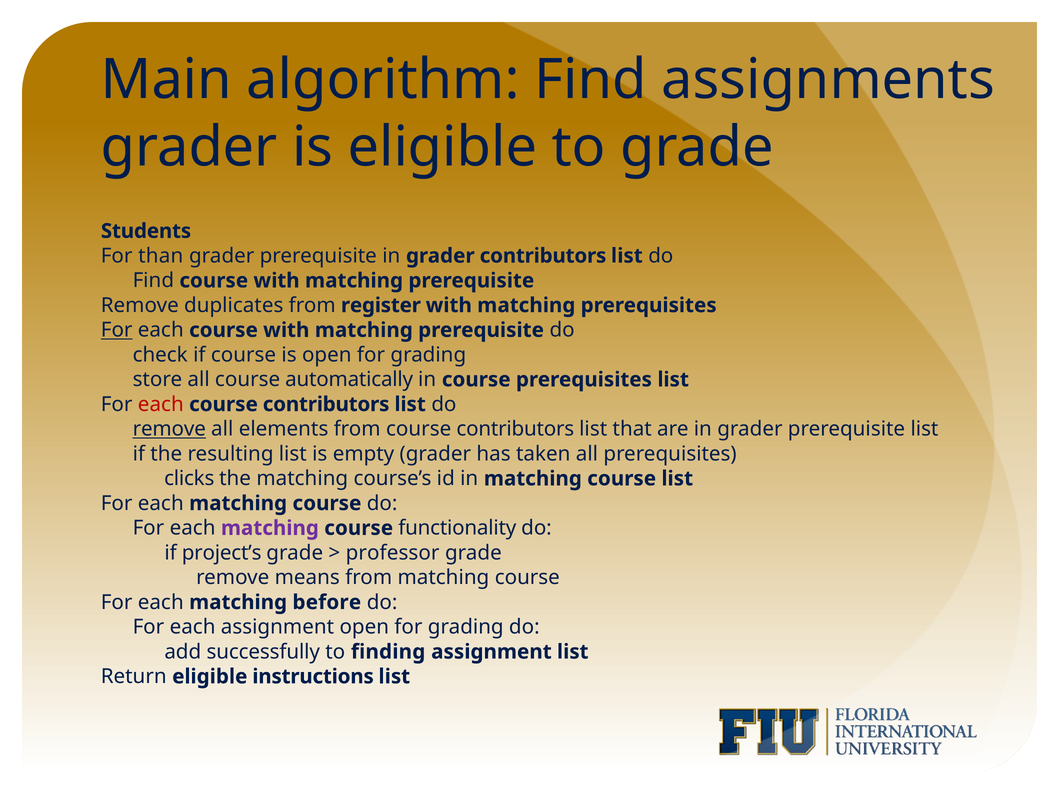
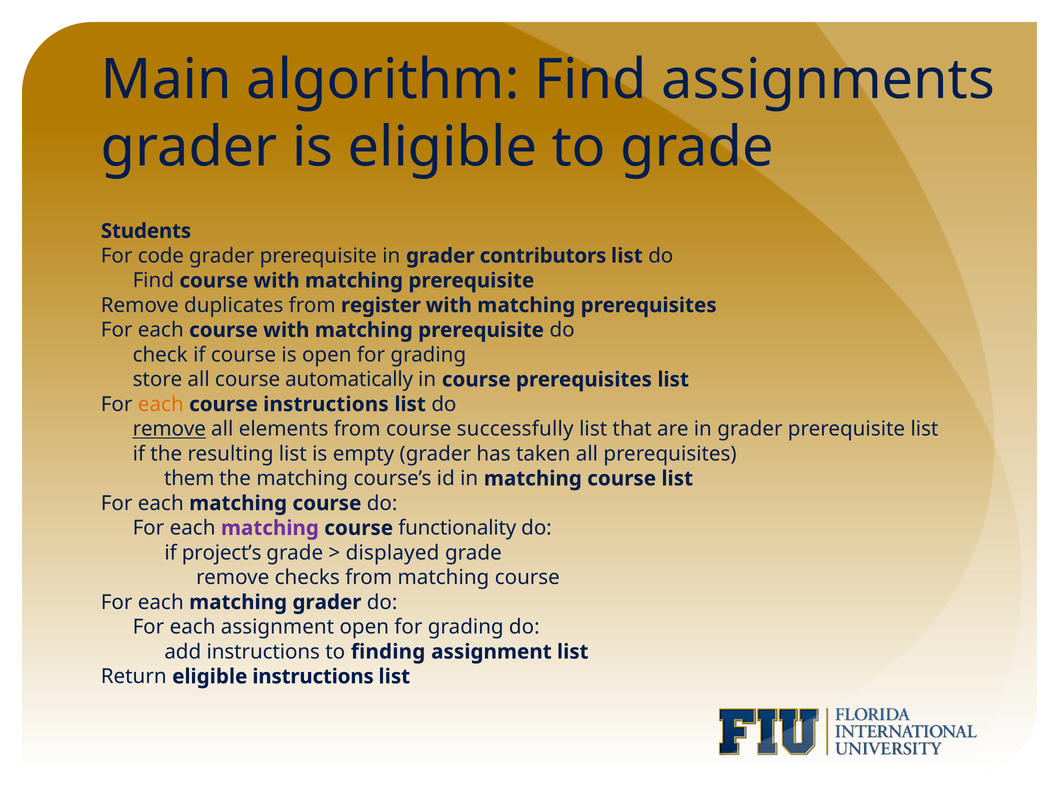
than: than -> code (161, 256)
For underline: present -> none (117, 330)
each colour: red -> orange (161, 404)
contributors: contributors -> instructions (326, 404)
from course contributors: contributors -> successfully (515, 429)
clicks: clicks -> them (189, 478)
professor: professor -> displayed (393, 552)
means: means -> checks (307, 577)
matching before: before -> grader (327, 602)
add successfully: successfully -> instructions (263, 651)
